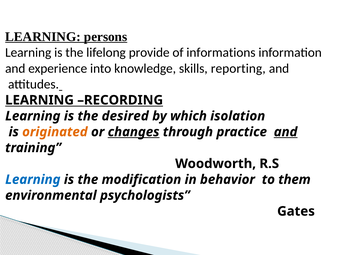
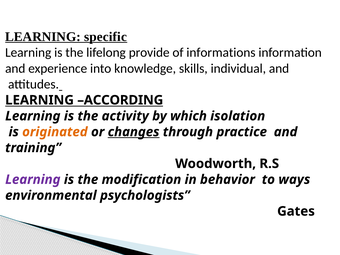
persons: persons -> specific (106, 37)
reporting: reporting -> individual (238, 68)
RECORDING: RECORDING -> ACCORDING (120, 100)
desired: desired -> activity (125, 116)
and underline: present -> none (286, 132)
Learning colour: blue -> purple (33, 180)
them: them -> ways (294, 180)
